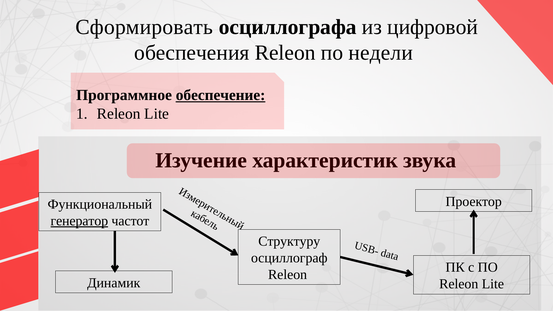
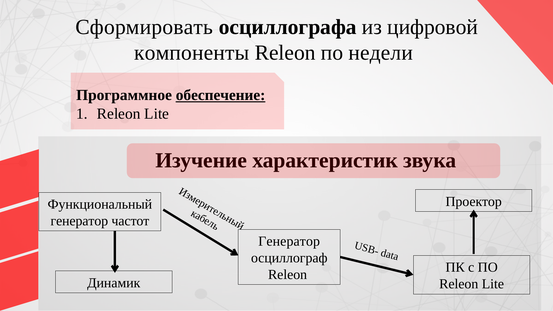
обеспечения: обеспечения -> компоненты (192, 53)
генератор underline: present -> none (79, 221)
Структуру: Структуру -> Генератор (289, 241)
